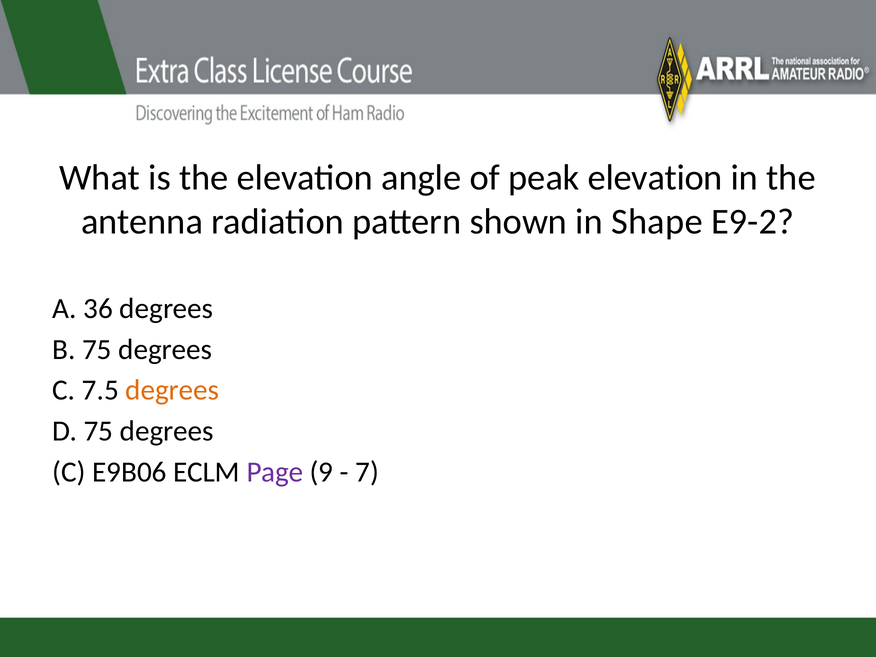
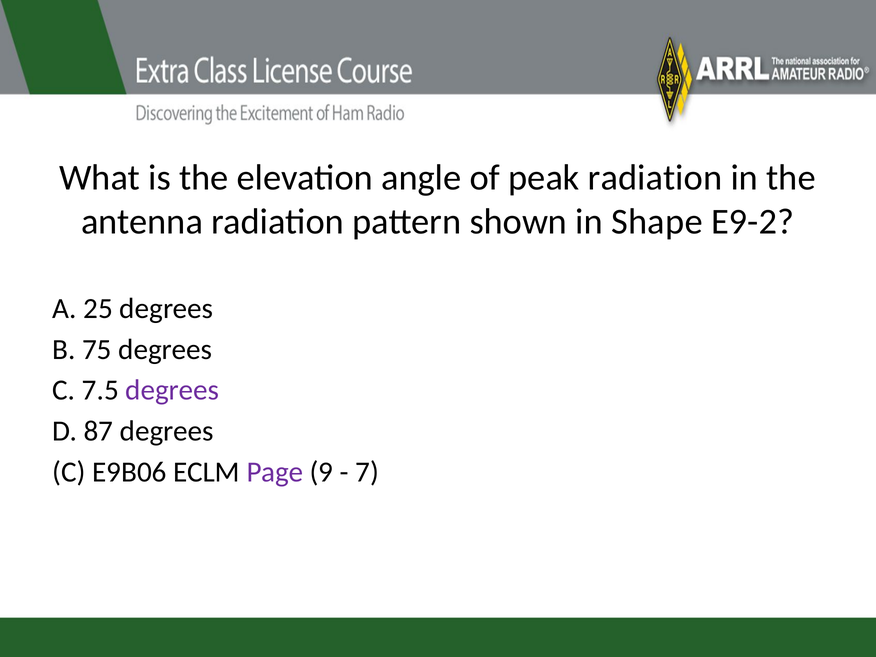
peak elevation: elevation -> radiation (655, 178)
36: 36 -> 25 (98, 309)
degrees colour: orange -> purple (172, 390)
D 75: 75 -> 87 (98, 431)
